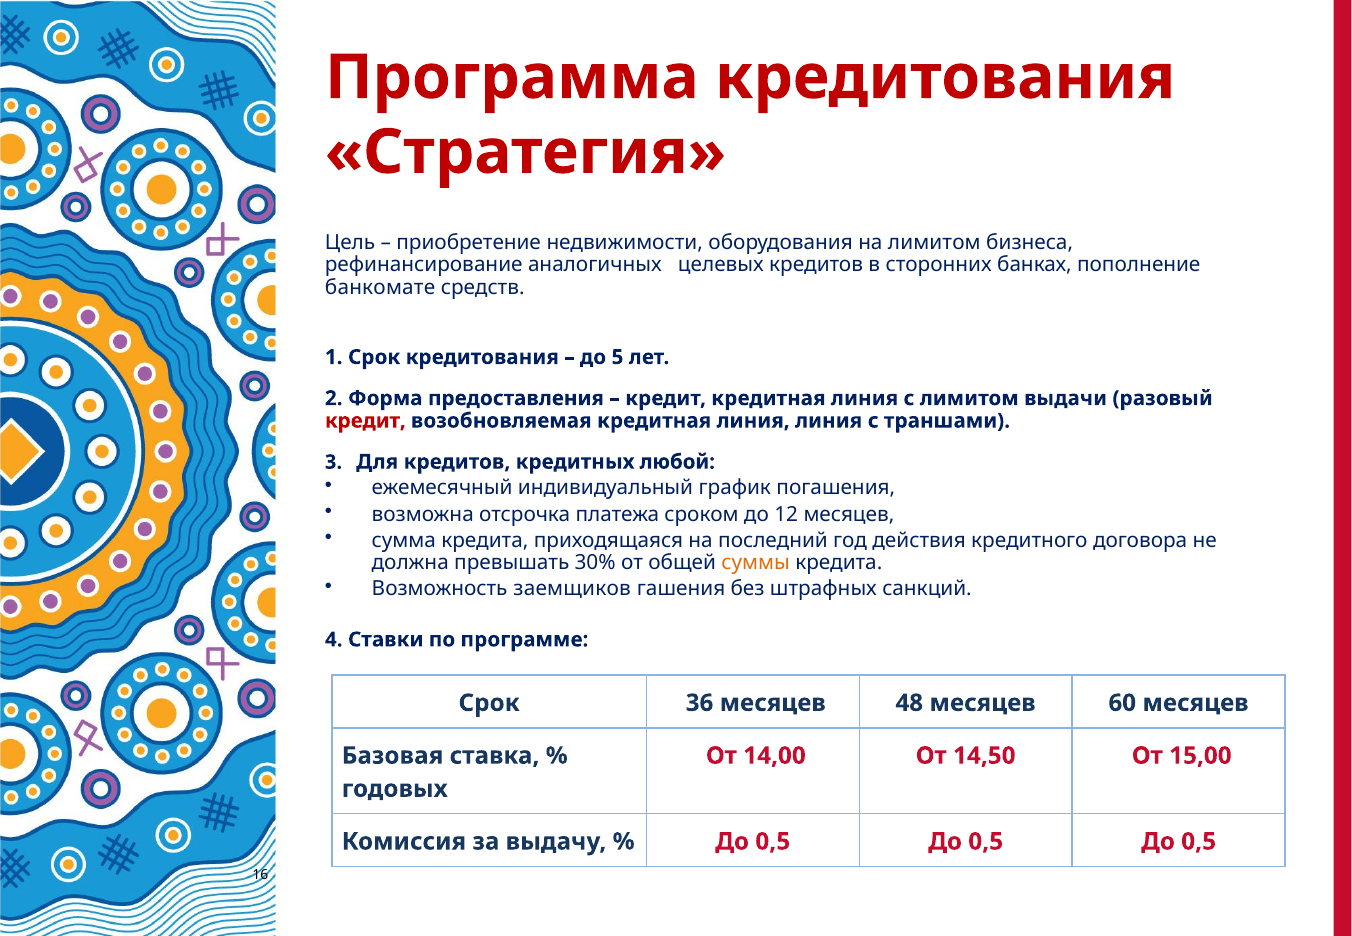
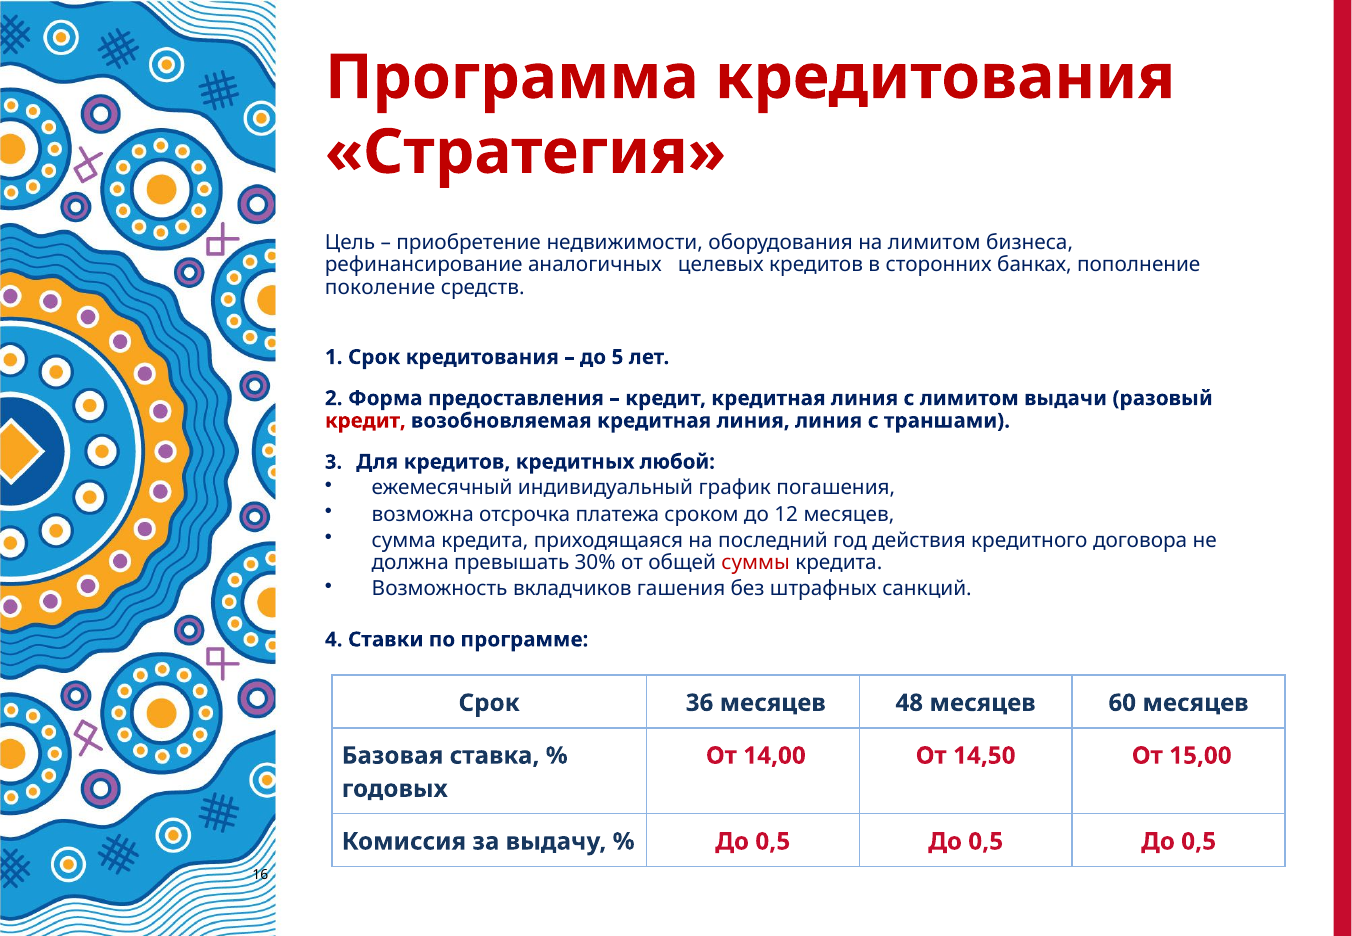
банкомате: банкомате -> поколение (380, 287)
суммы colour: orange -> red (756, 563)
заемщиков: заемщиков -> вкладчиков (572, 589)
